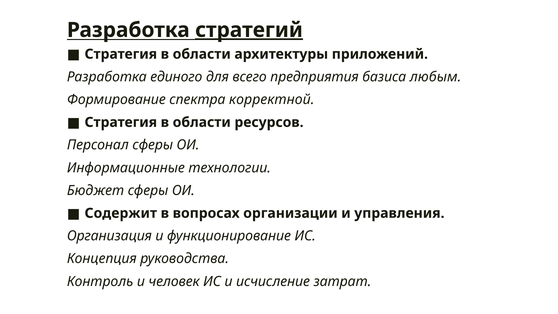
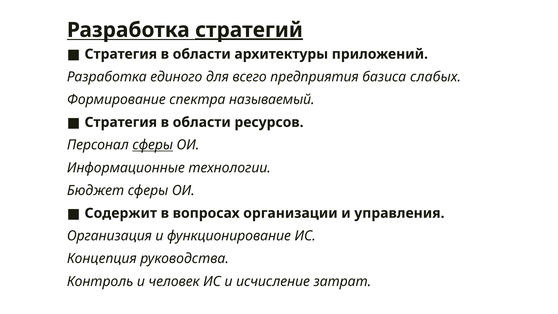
любым: любым -> слабых (436, 77)
корректной: корректной -> называемый (272, 100)
сферы underline: none -> present (153, 145)
